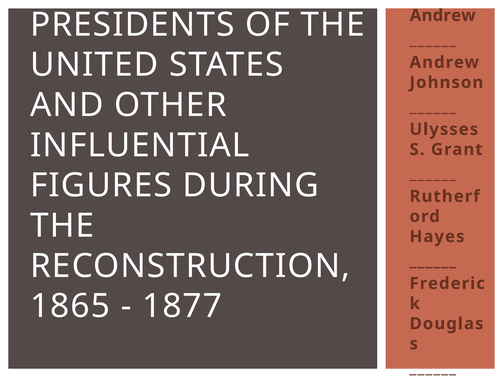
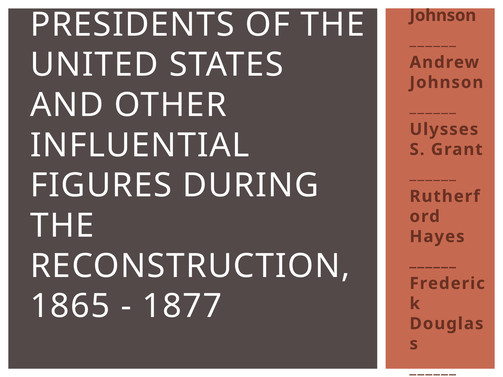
Andrew: Andrew -> Johnson (443, 15)
